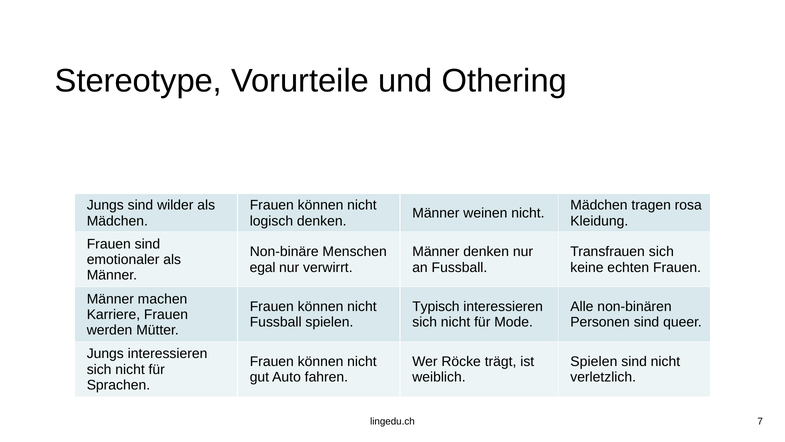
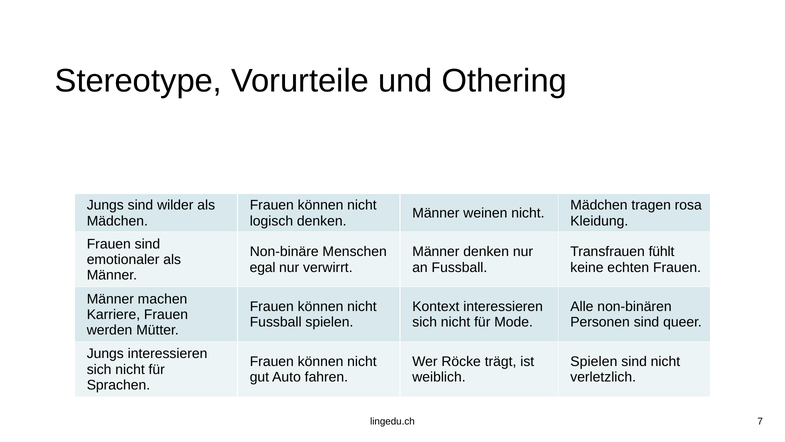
Transfrauen sich: sich -> fühlt (662, 252)
Typisch: Typisch -> Kontext (436, 306)
